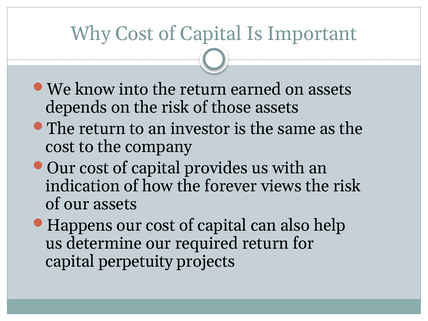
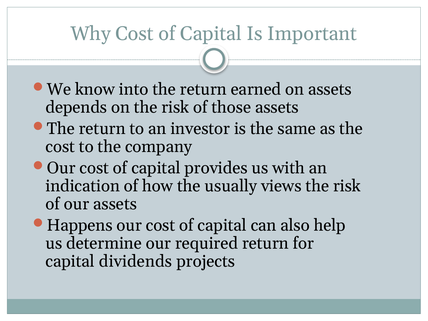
forever: forever -> usually (231, 186)
perpetuity: perpetuity -> dividends (136, 261)
